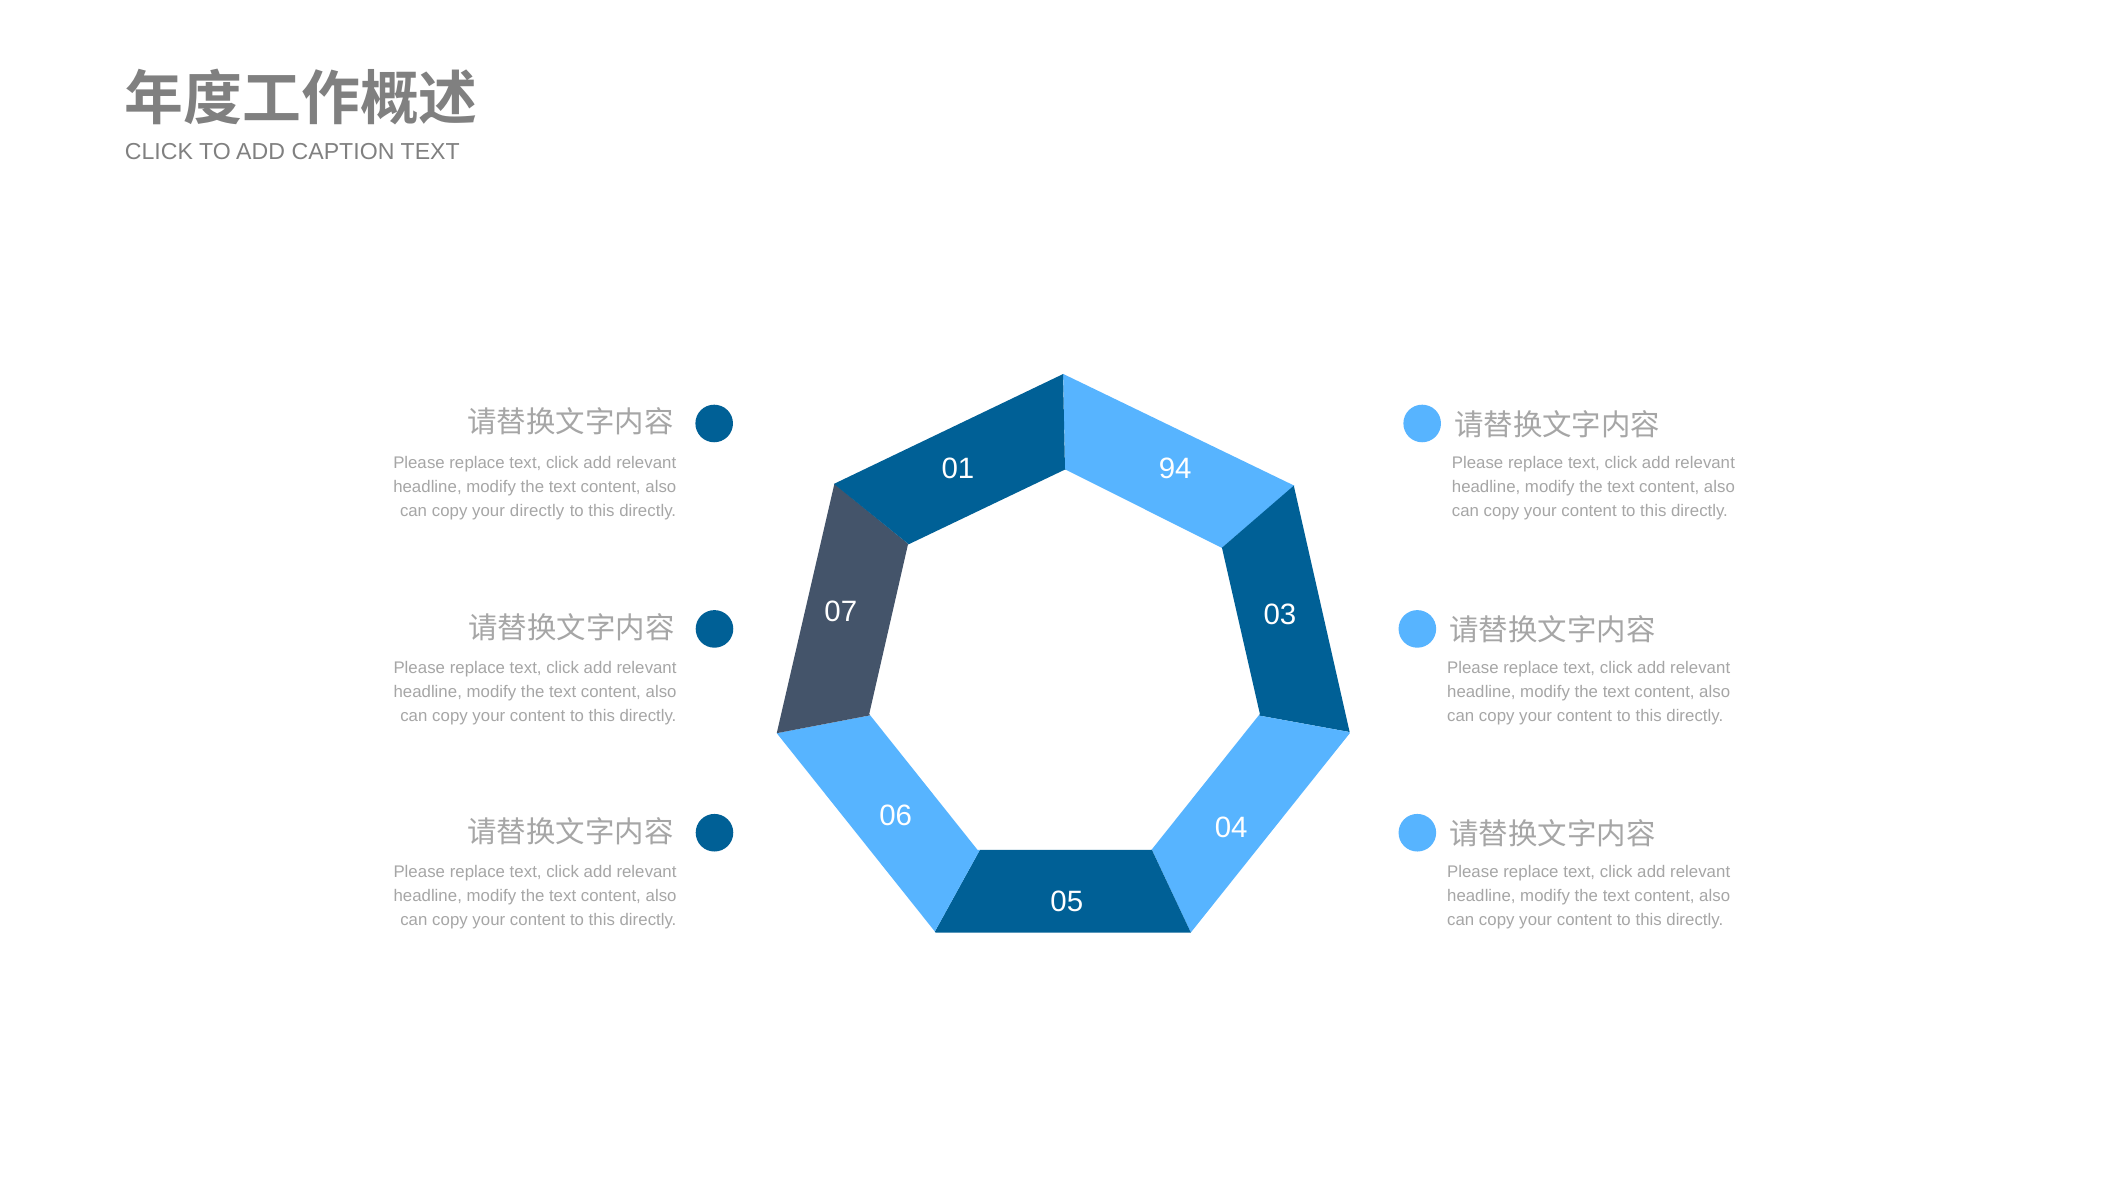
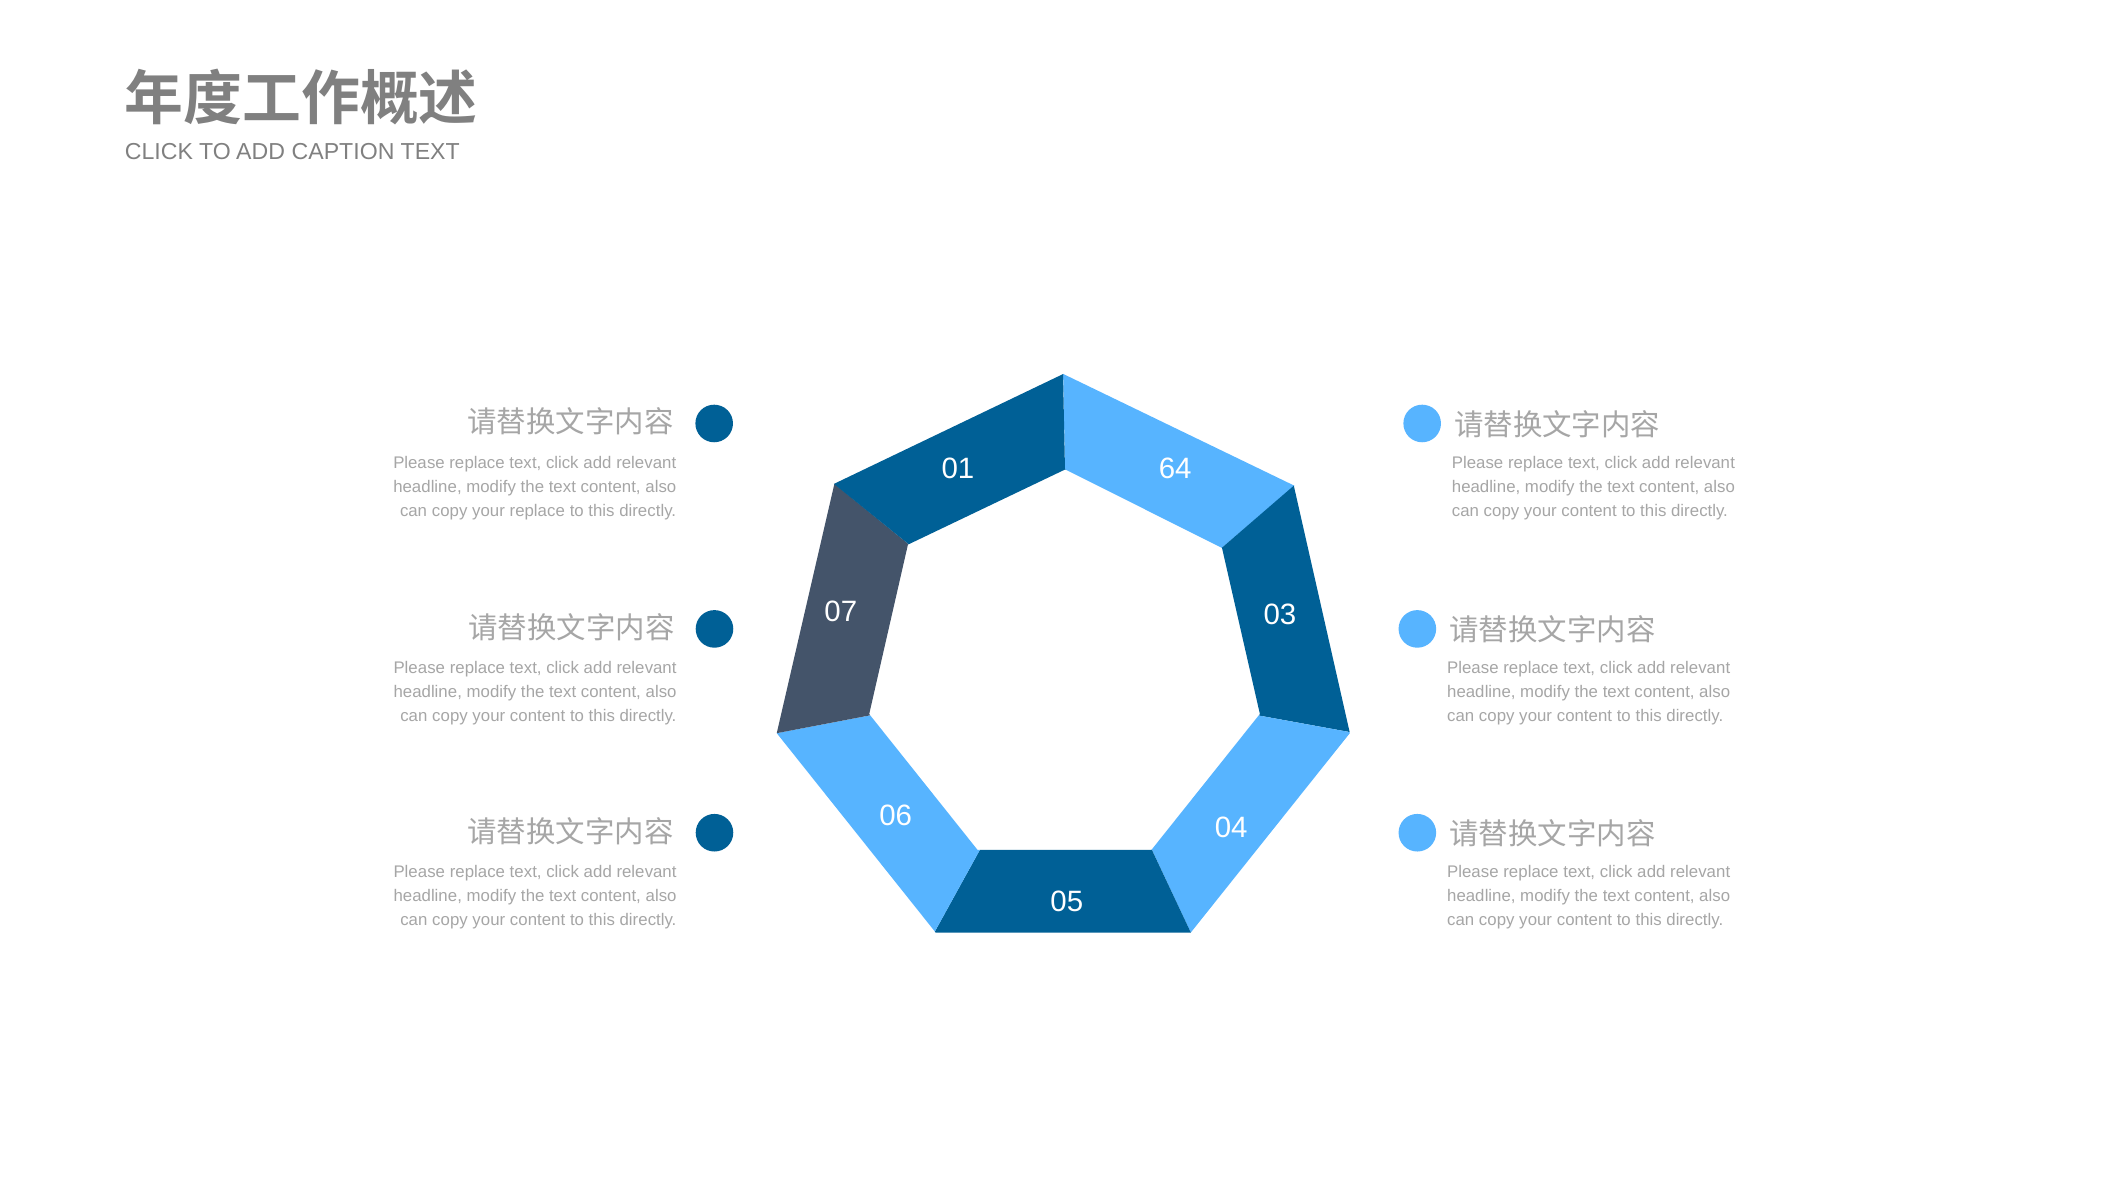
94: 94 -> 64 (1175, 469)
your directly: directly -> replace (537, 511)
